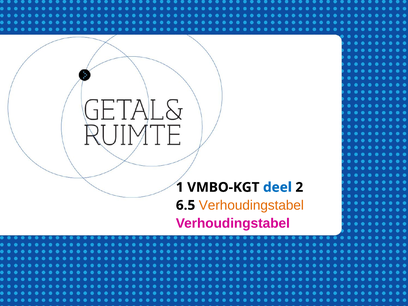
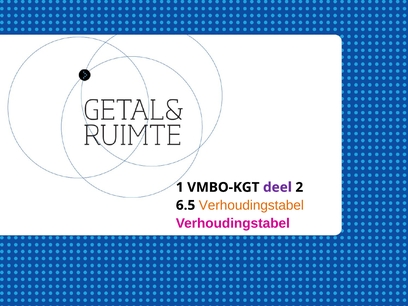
deel colour: blue -> purple (277, 187)
